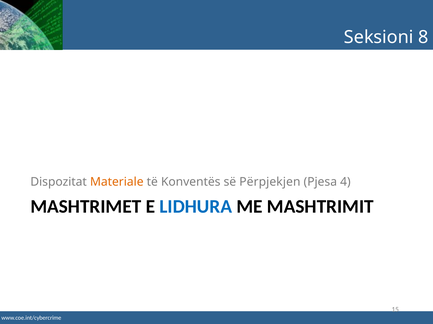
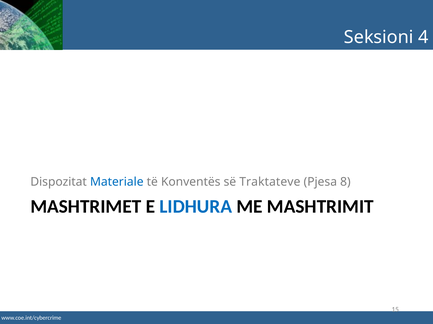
8: 8 -> 4 (423, 37)
Materiale colour: orange -> blue (117, 182)
Përpjekjen: Përpjekjen -> Traktateve (270, 182)
4: 4 -> 8 (345, 182)
